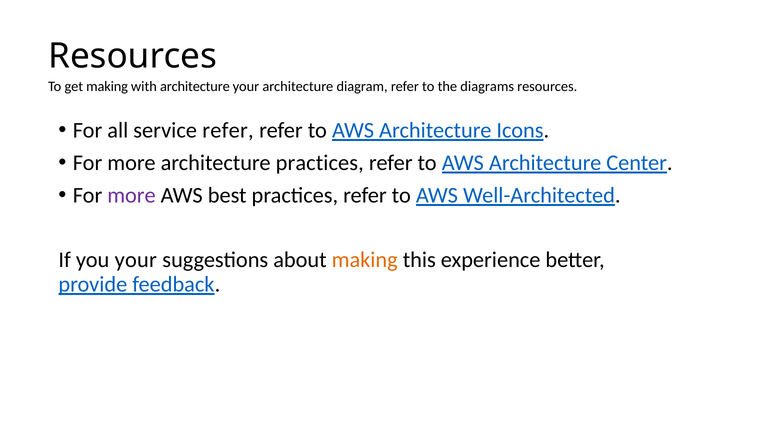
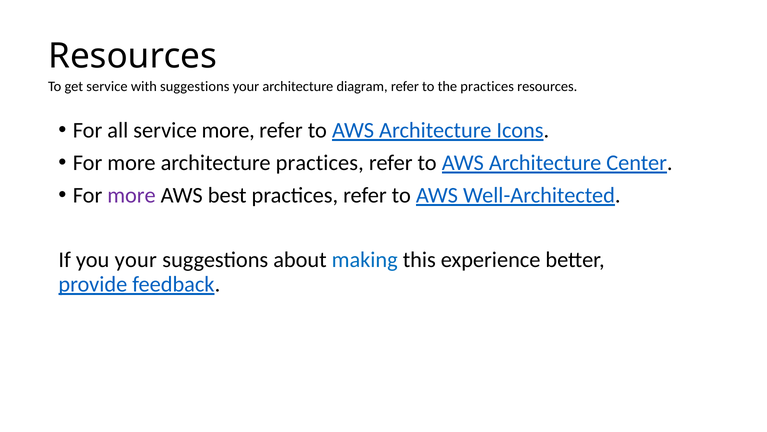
get making: making -> service (107, 86)
with architecture: architecture -> suggestions (195, 86)
the diagrams: diagrams -> practices (487, 86)
service refer: refer -> more (228, 130)
making colour: orange -> blue (365, 260)
